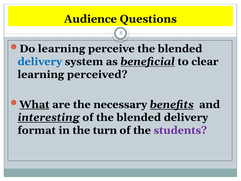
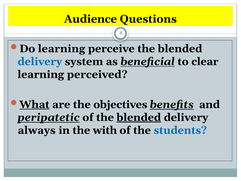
necessary: necessary -> objectives (120, 104)
interesting: interesting -> peripatetic (49, 117)
blended underline: none -> present (139, 117)
format: format -> always (37, 130)
turn: turn -> with (105, 130)
students colour: purple -> blue (180, 130)
